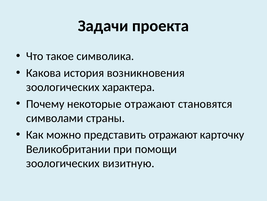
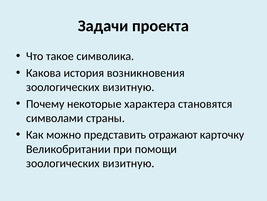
характера: характера -> визитную (128, 87)
некоторые отражают: отражают -> характера (150, 103)
